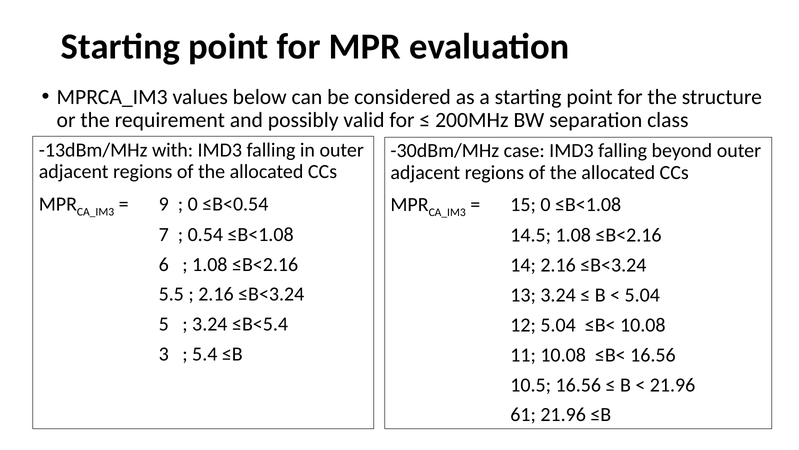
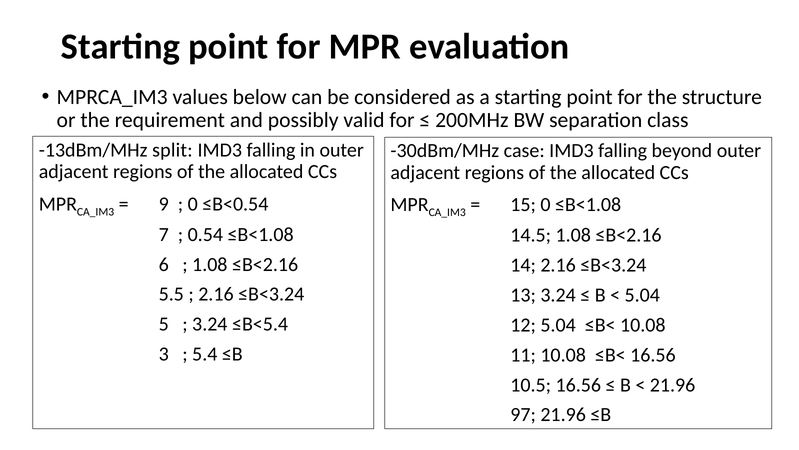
with: with -> split (172, 150)
61: 61 -> 97 (523, 414)
